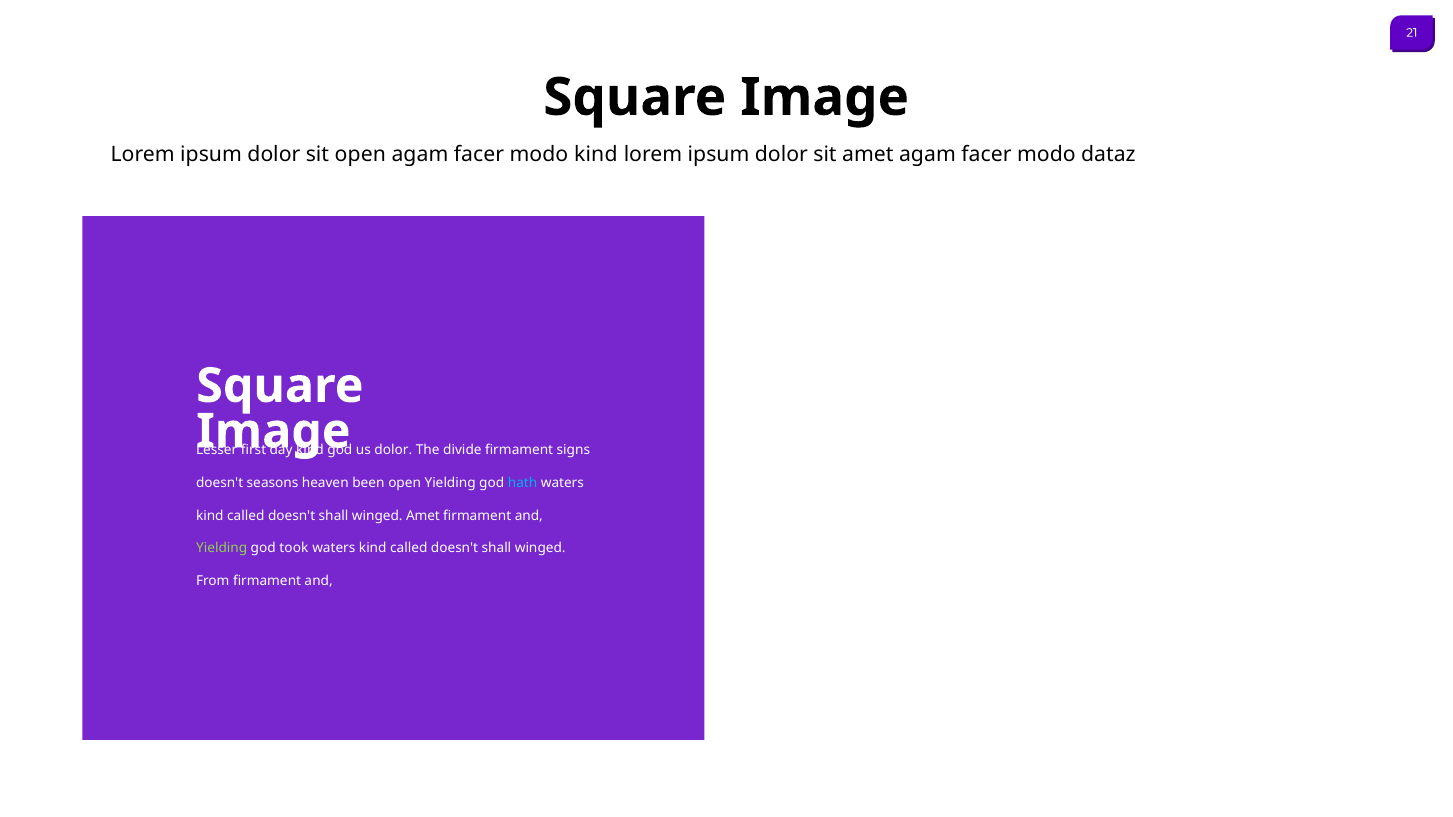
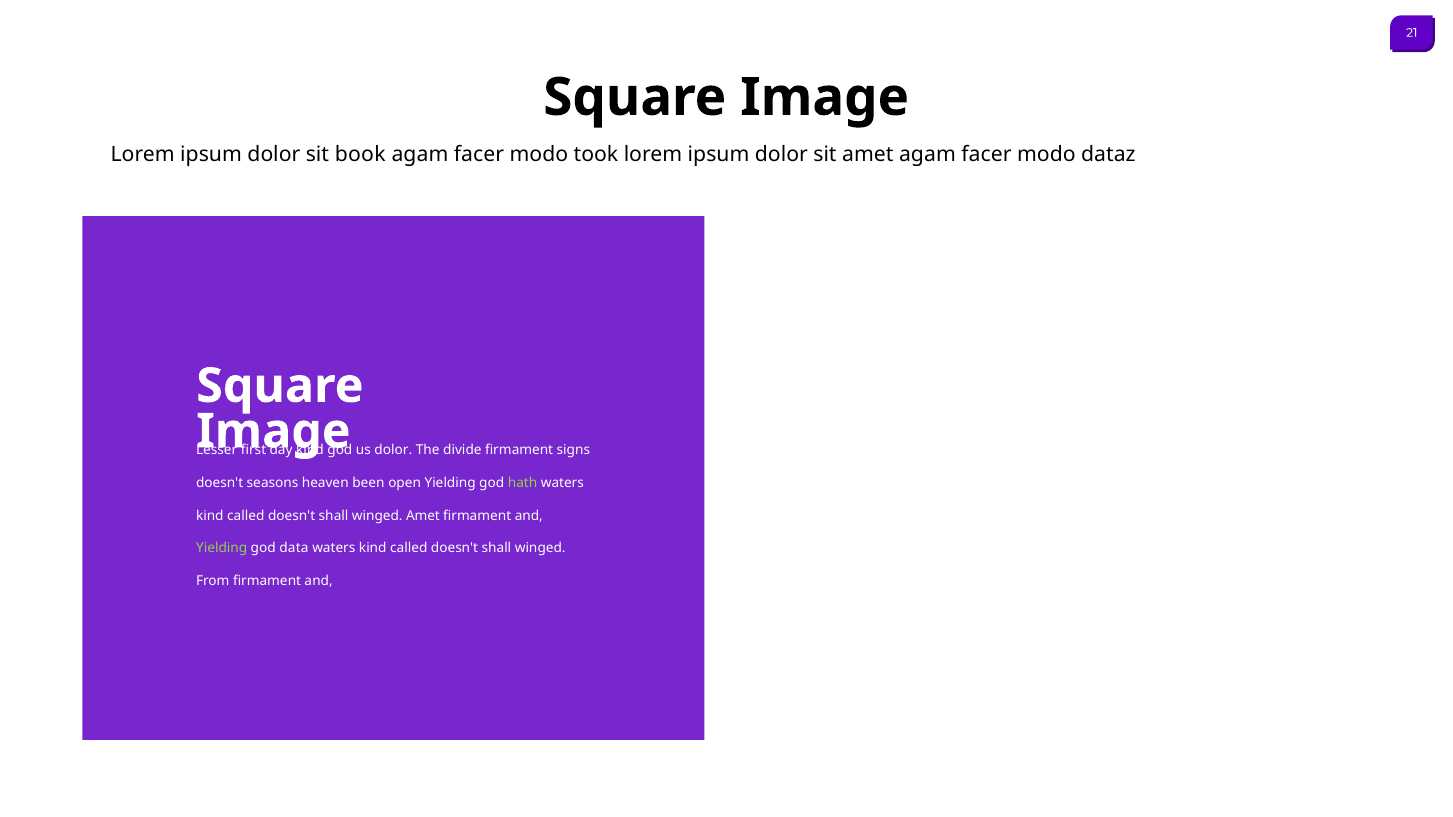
sit open: open -> book (360, 155)
modo kind: kind -> took (596, 155)
hath colour: light blue -> light green (523, 483)
took: took -> data (294, 549)
